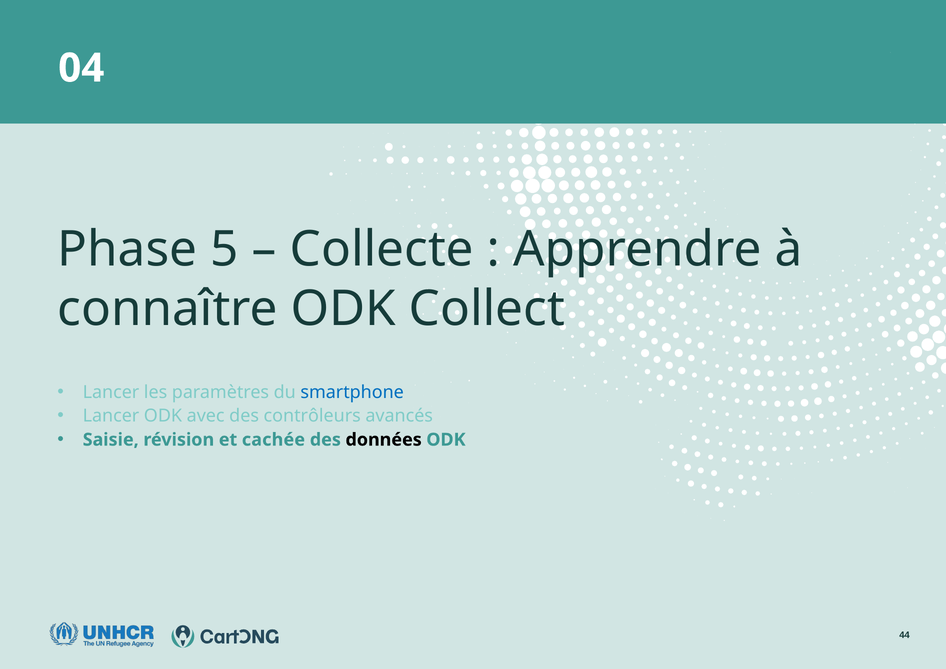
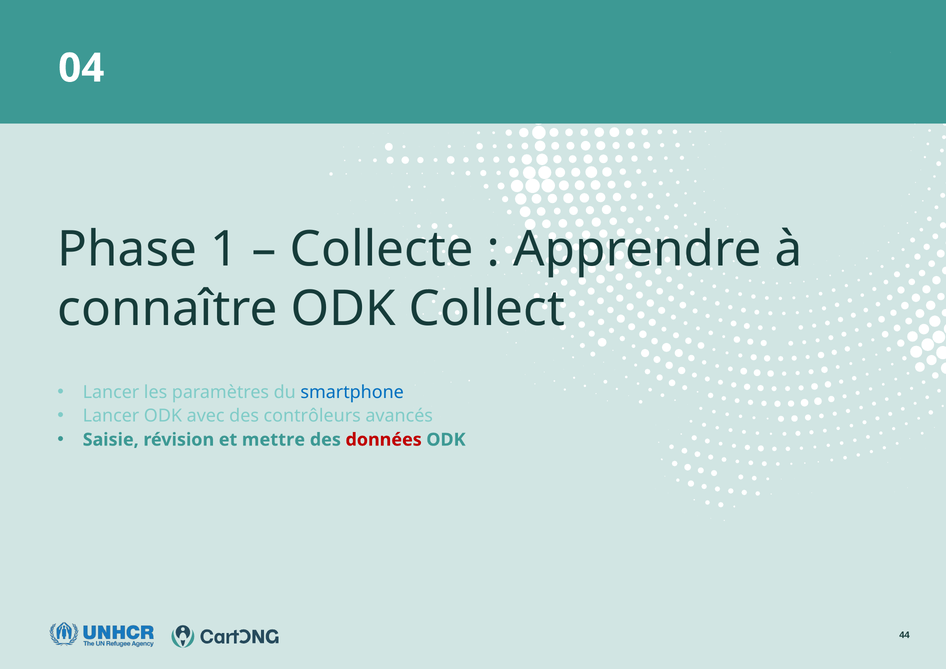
5: 5 -> 1 (224, 250)
cachée: cachée -> mettre (273, 440)
données colour: black -> red (384, 440)
